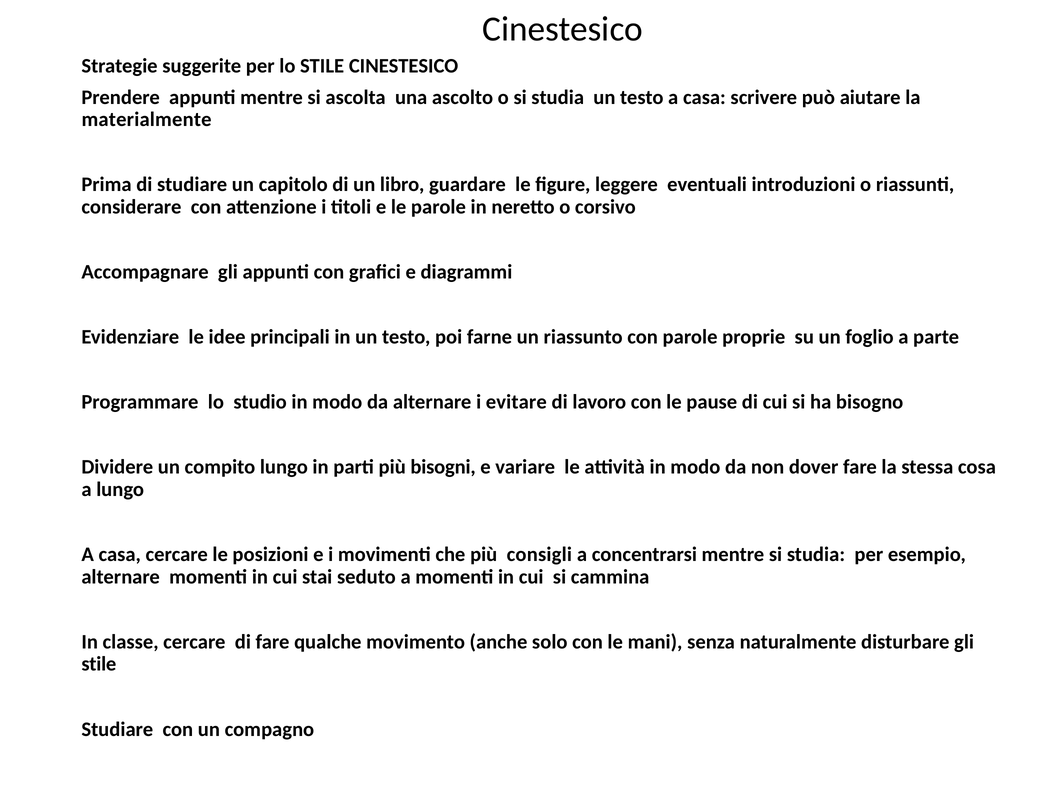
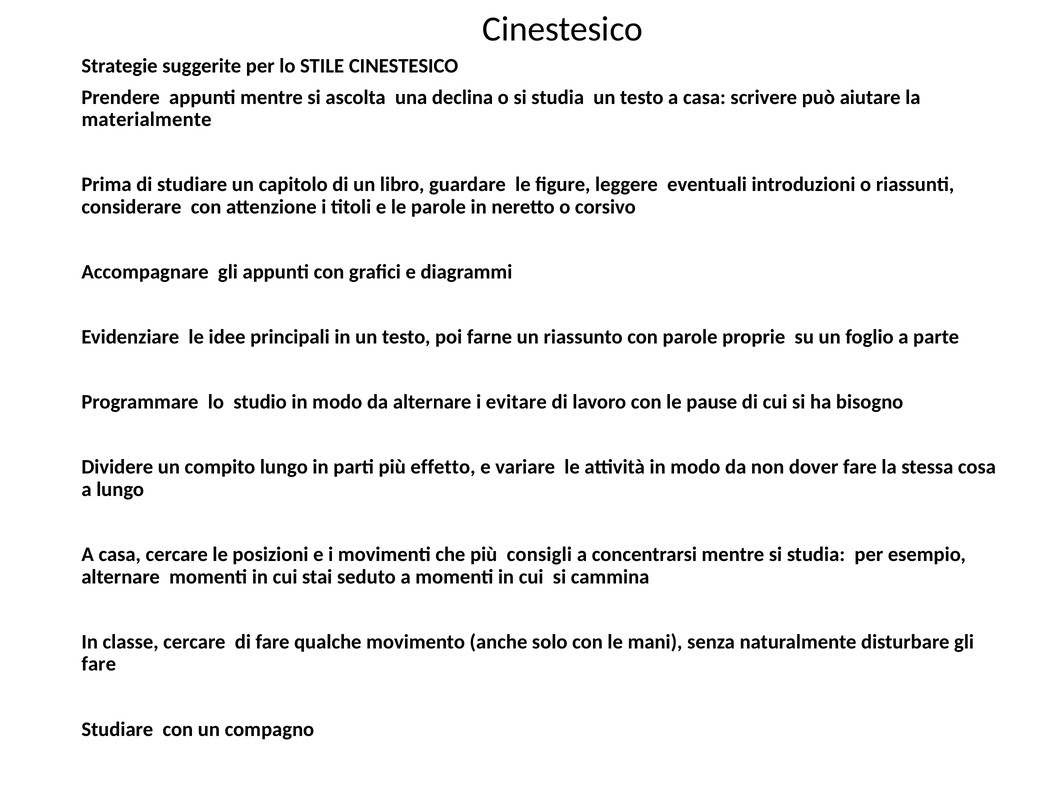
ascolto: ascolto -> declina (463, 97)
bisogni: bisogni -> effetto (443, 467)
stile: stile -> fare (99, 664)
